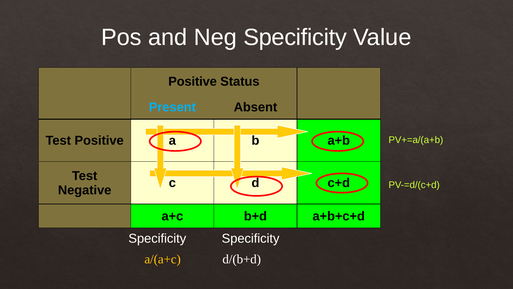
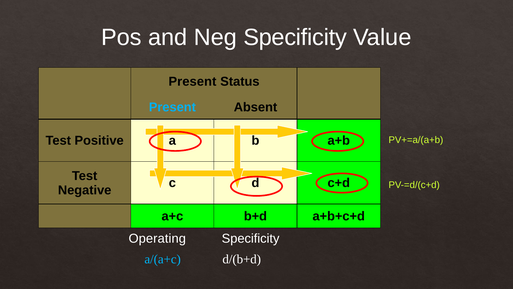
Positive: Positive -> Present (192, 81)
Specificity: Specificity -> Operating (157, 238)
a/(a+c colour: yellow -> light blue (163, 259)
